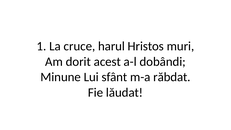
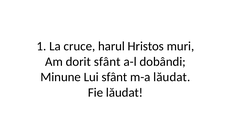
dorit acest: acest -> sfânt (107, 62)
m-a răbdat: răbdat -> lăudat (172, 77)
